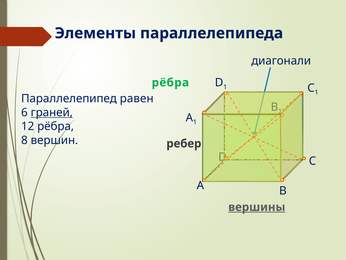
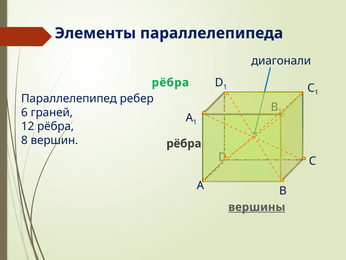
равен: равен -> ребер (137, 98)
граней underline: present -> none (52, 112)
ребер: ребер -> рёбра (184, 143)
